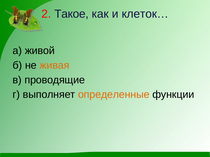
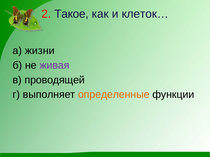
живой: живой -> жизни (40, 51)
живая colour: orange -> purple (54, 65)
проводящие: проводящие -> проводящей (55, 80)
